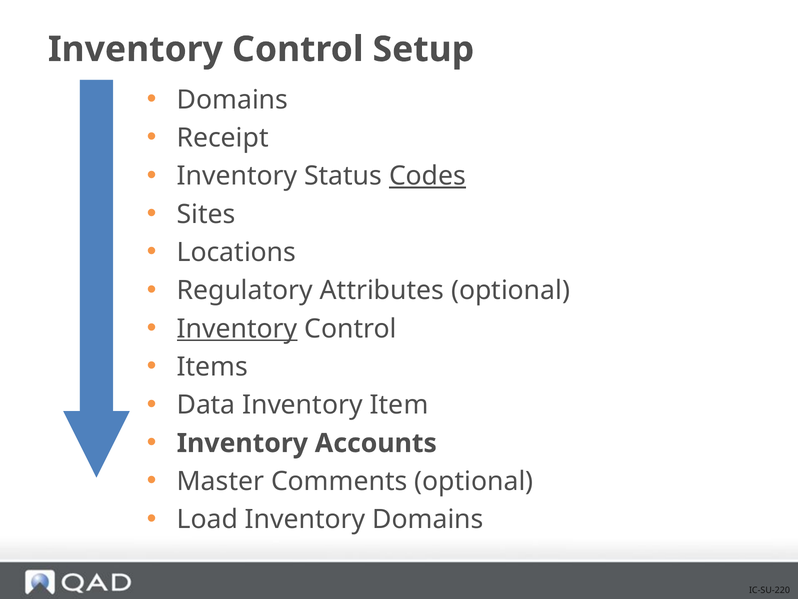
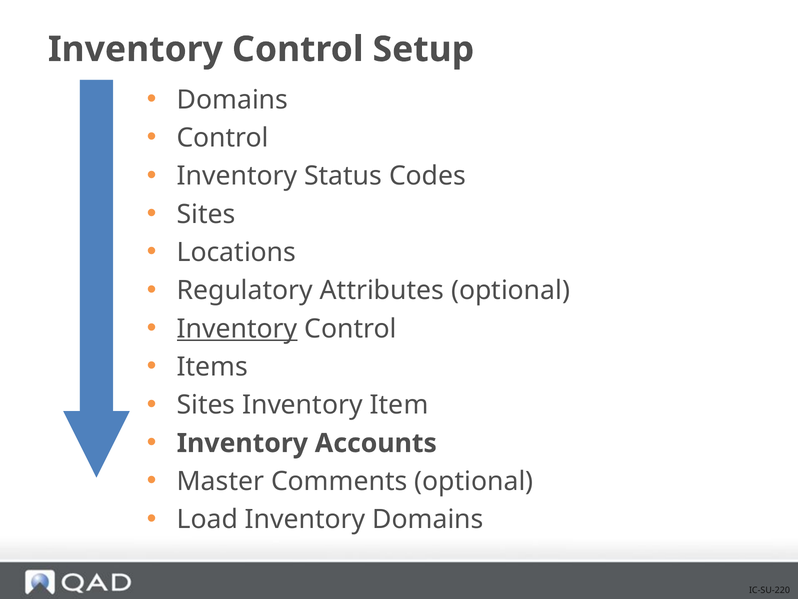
Receipt: Receipt -> Control (223, 138)
Codes underline: present -> none (428, 176)
Data: Data -> Sites (206, 405)
